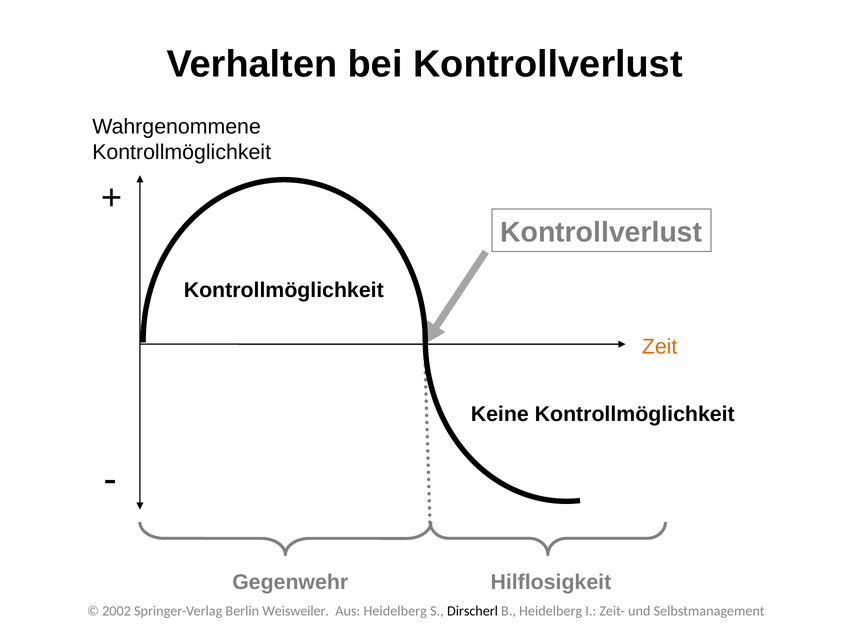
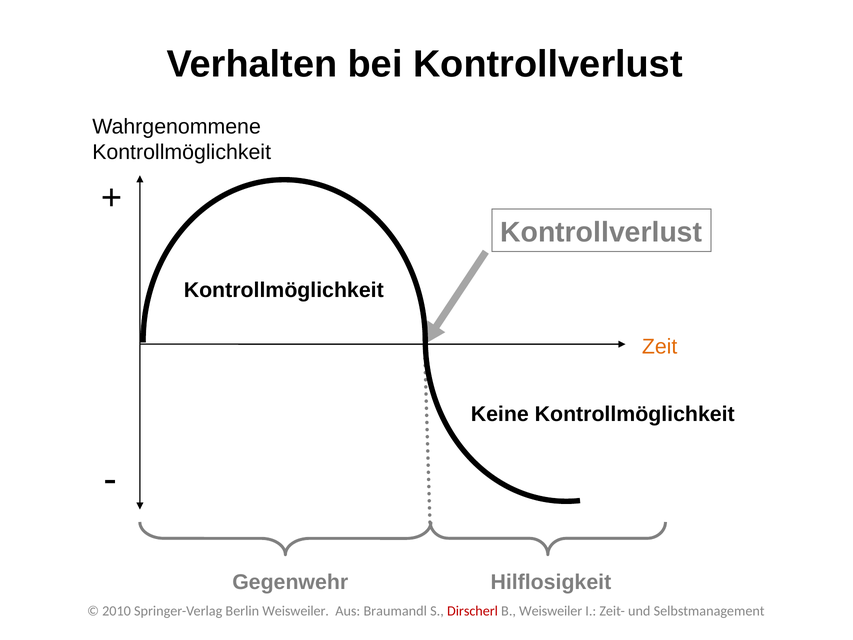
2002: 2002 -> 2010 (117, 611)
Aus Heidelberg: Heidelberg -> Braumandl (395, 611)
Dirscherl colour: black -> red (473, 611)
B Heidelberg: Heidelberg -> Weisweiler (551, 611)
